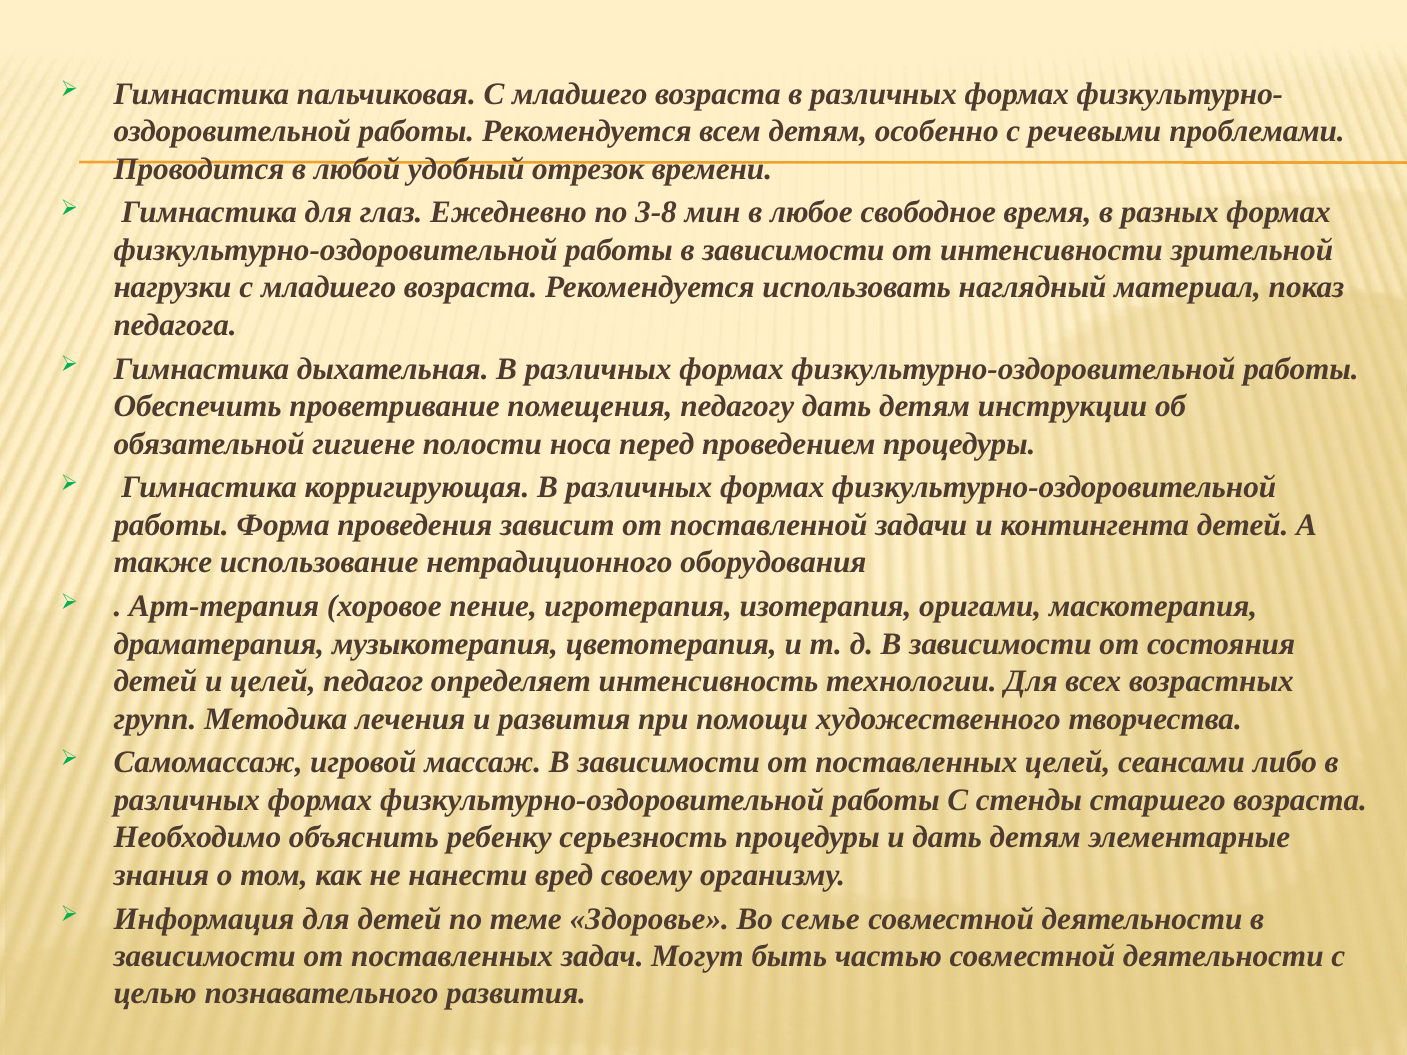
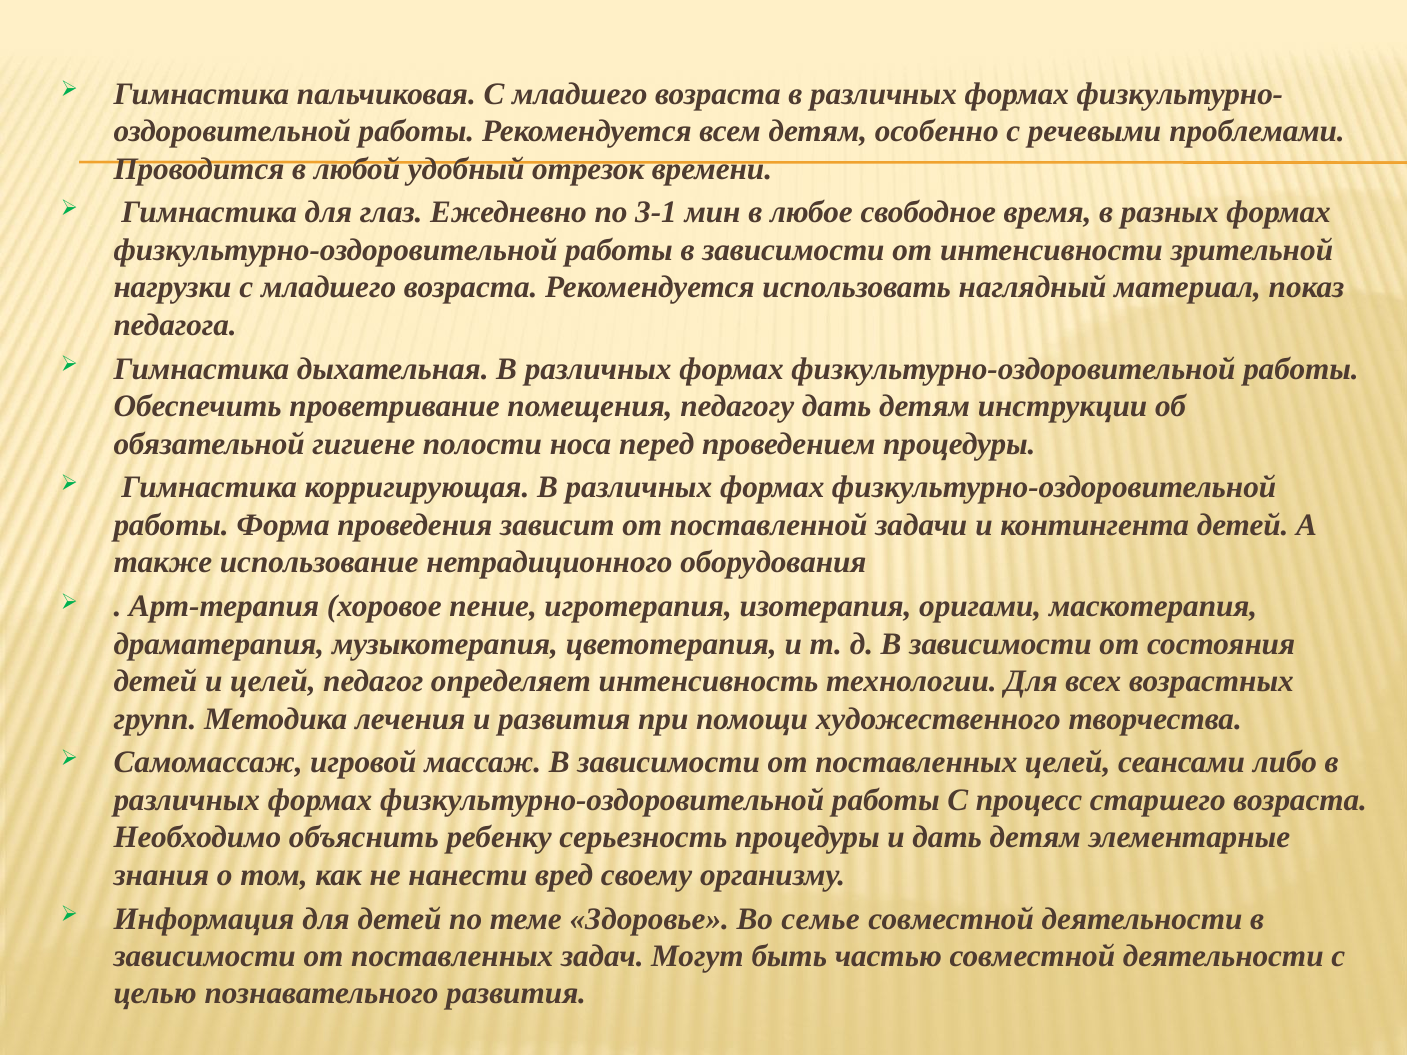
3-8: 3-8 -> 3-1 (656, 213)
стенды: стенды -> процесс (1029, 800)
